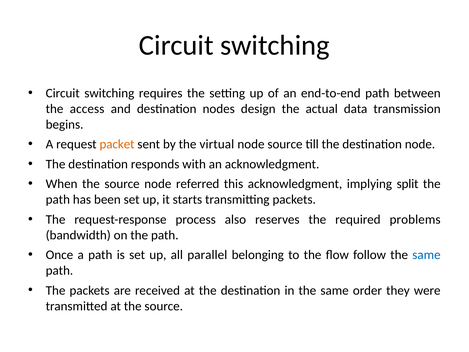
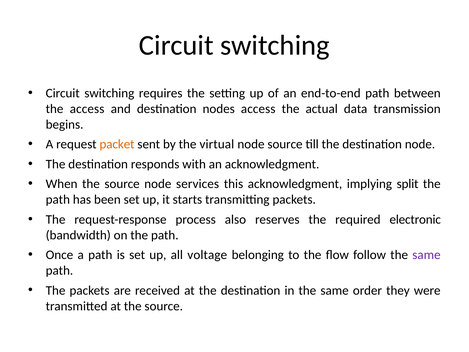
nodes design: design -> access (258, 109)
referred: referred -> services (198, 184)
problems: problems -> electronic (415, 219)
parallel: parallel -> voltage (207, 255)
same colour: blue -> purple (426, 255)
